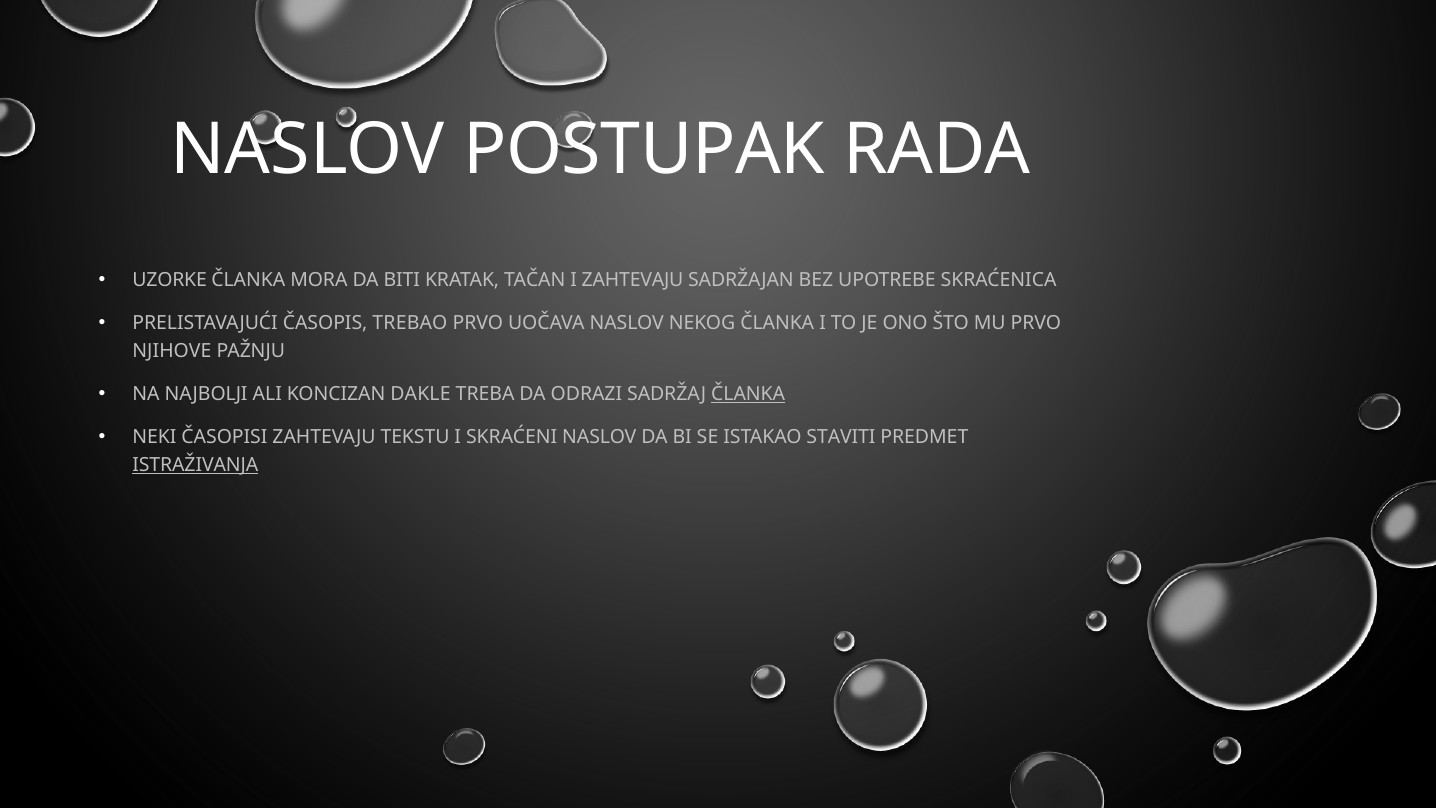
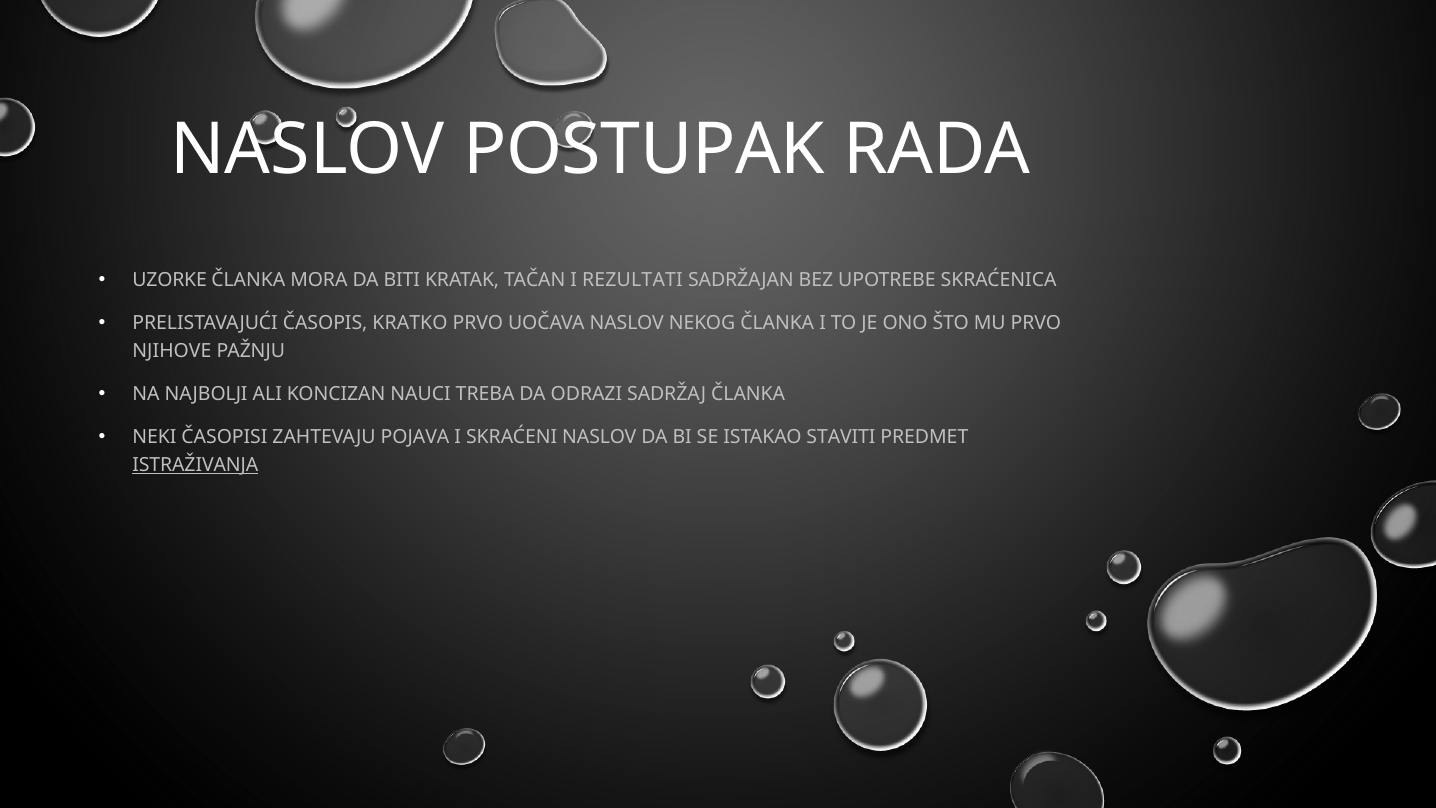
I ZAHTEVAJU: ZAHTEVAJU -> REZULTATI (632, 280)
TREBAO: TREBAO -> KRATKO (410, 323)
DAKLE: DAKLE -> NAUCI (421, 394)
ČLANKA underline: present -> none (748, 394)
TEKSTU: TEKSTU -> POJAVA (415, 437)
